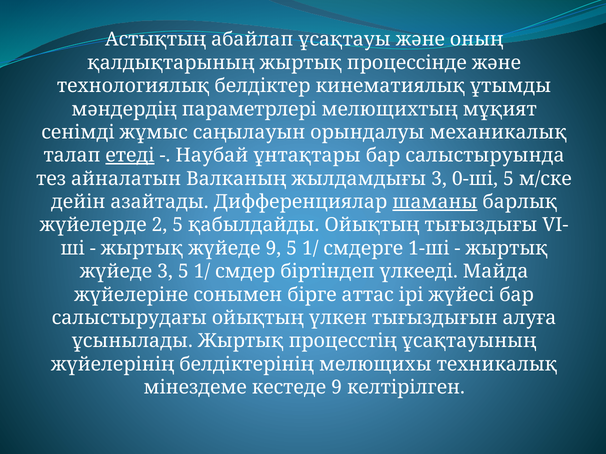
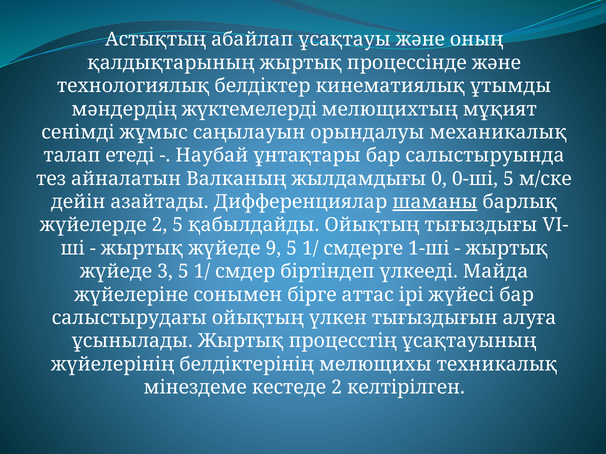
параметрлерi: параметрлерi -> жүктемелердi (249, 109)
етедi underline: present -> none (130, 156)
жылдамдығы 3: 3 -> 0 (439, 179)
кестеде 9: 9 -> 2 (337, 388)
